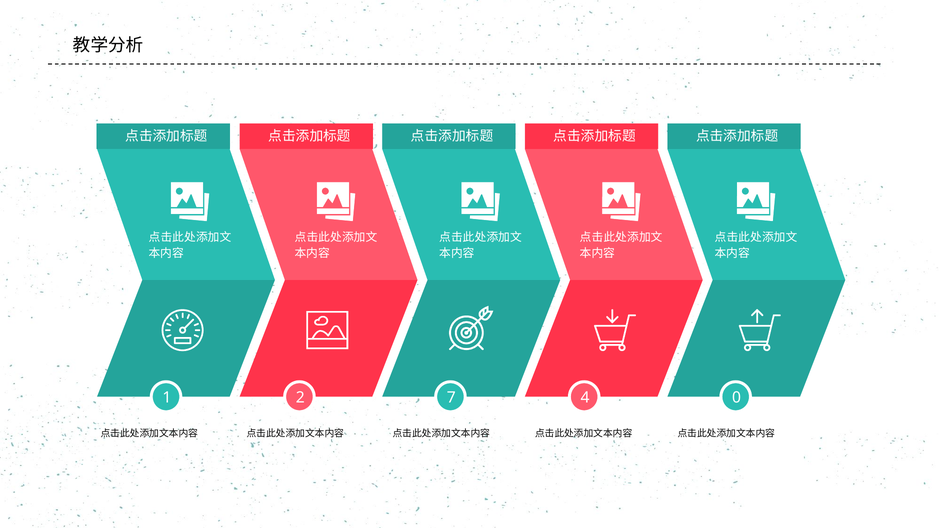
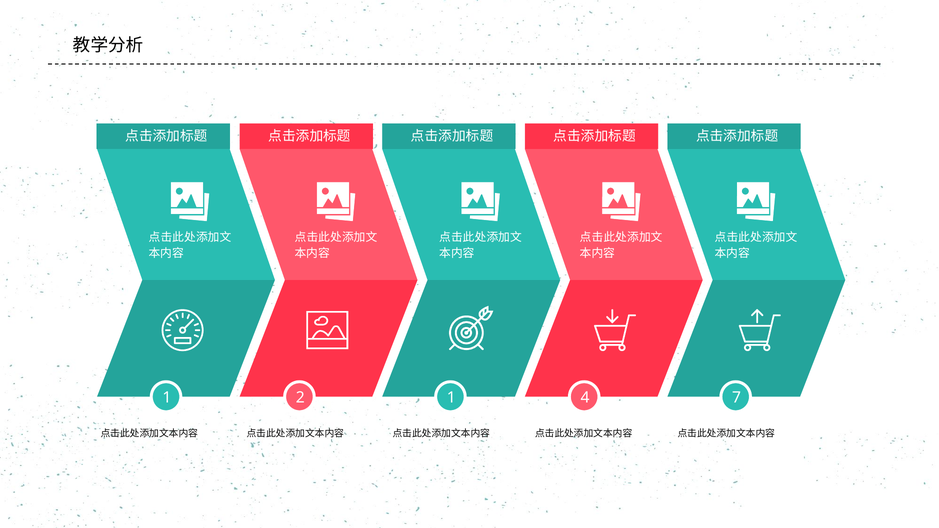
2 7: 7 -> 1 (451, 398)
0: 0 -> 7 (737, 398)
